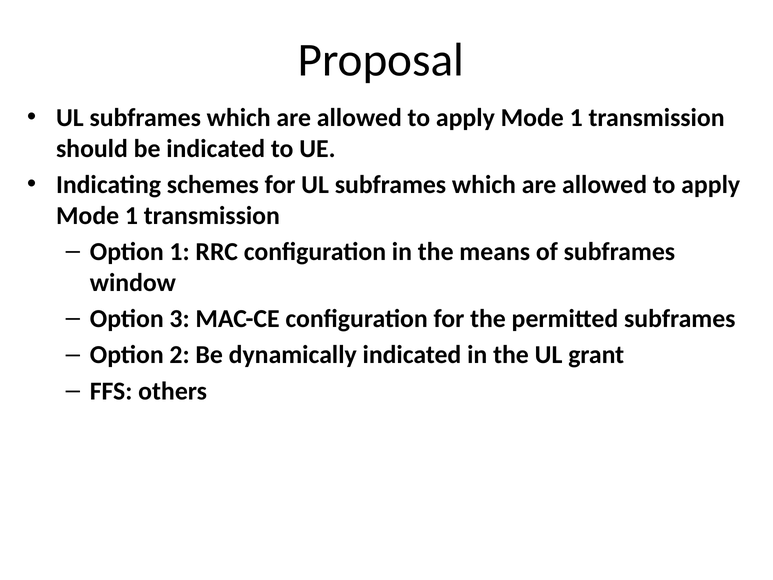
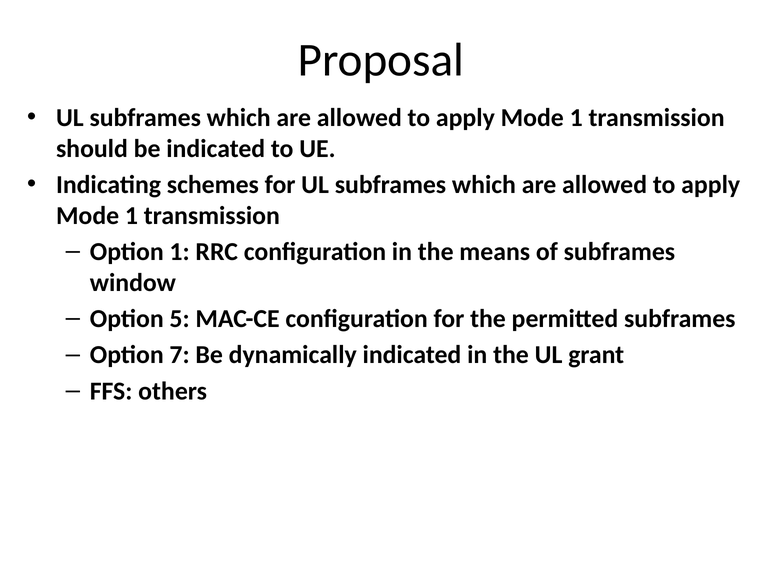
3: 3 -> 5 (180, 319)
2: 2 -> 7 (180, 355)
